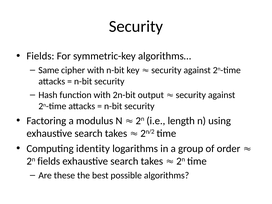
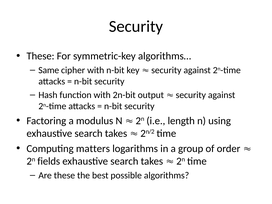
Fields: Fields -> These (40, 56)
identity: identity -> matters (93, 149)
